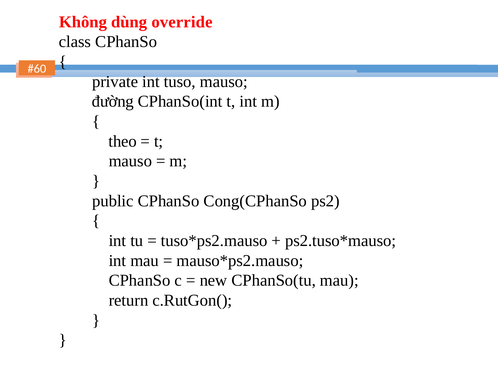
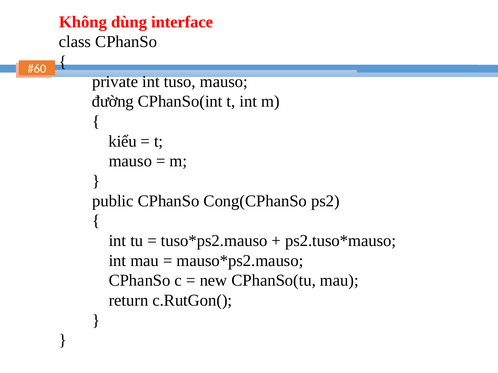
override: override -> interface (182, 22)
theo: theo -> kiểu (123, 141)
